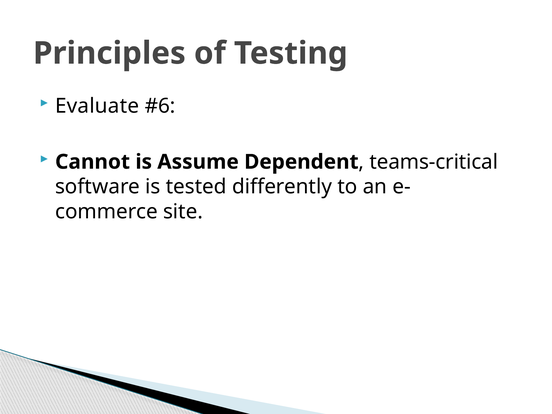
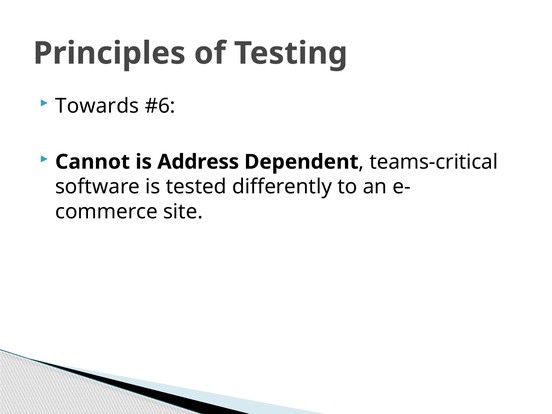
Evaluate: Evaluate -> Towards (97, 106)
Assume: Assume -> Address (198, 162)
